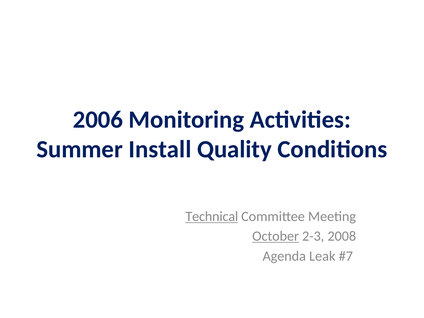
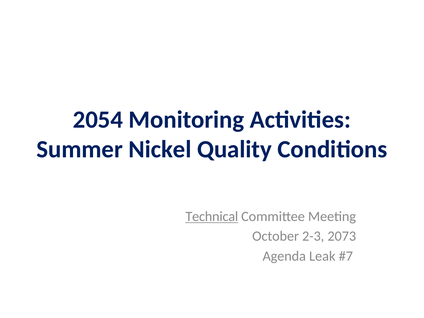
2006: 2006 -> 2054 (98, 120)
Install: Install -> Nickel (160, 149)
October underline: present -> none (276, 236)
2008: 2008 -> 2073 (342, 236)
